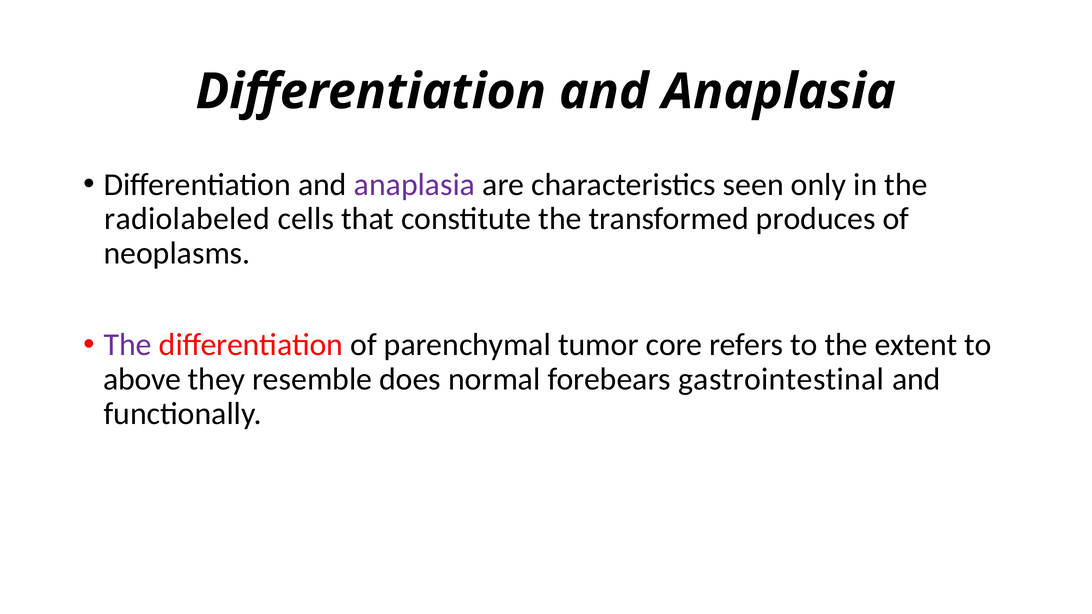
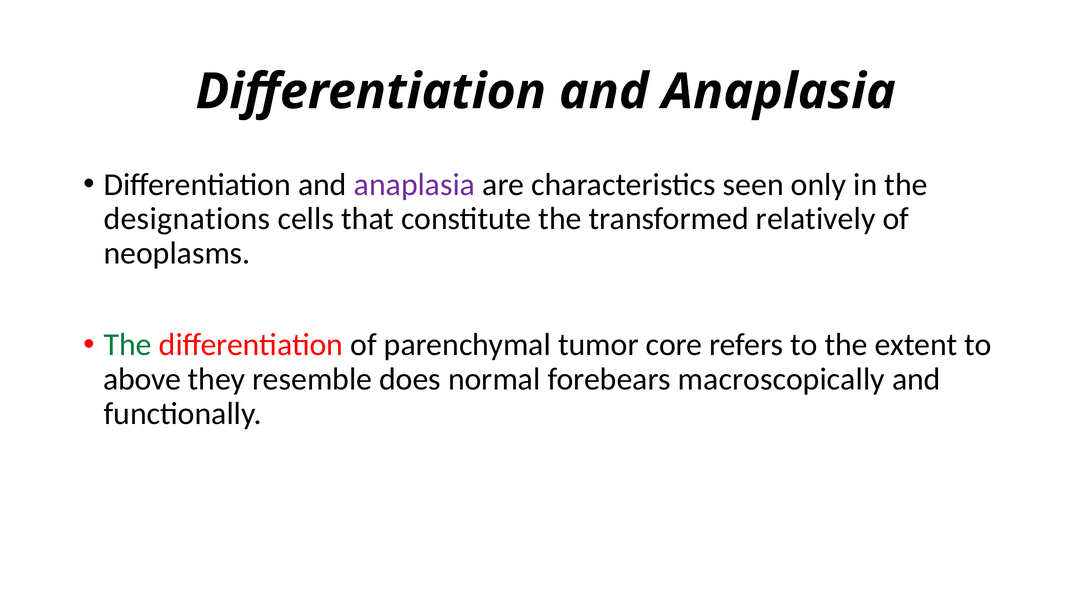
radiolabeled: radiolabeled -> designations (187, 219)
produces: produces -> relatively (816, 219)
The colour: purple -> green (128, 345)
gastrointestinal: gastrointestinal -> macroscopically (781, 379)
